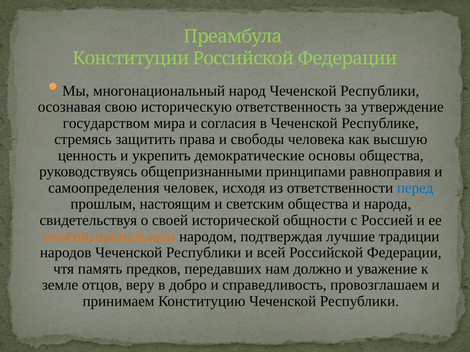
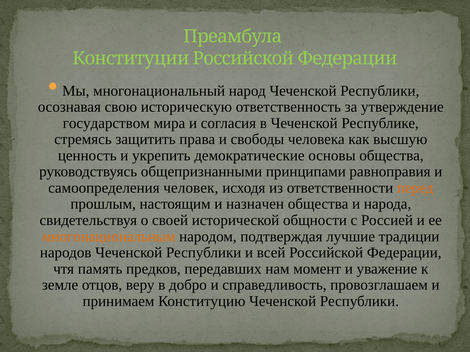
перед colour: blue -> orange (415, 188)
светским: светским -> назначен (255, 204)
должно: должно -> момент (317, 269)
